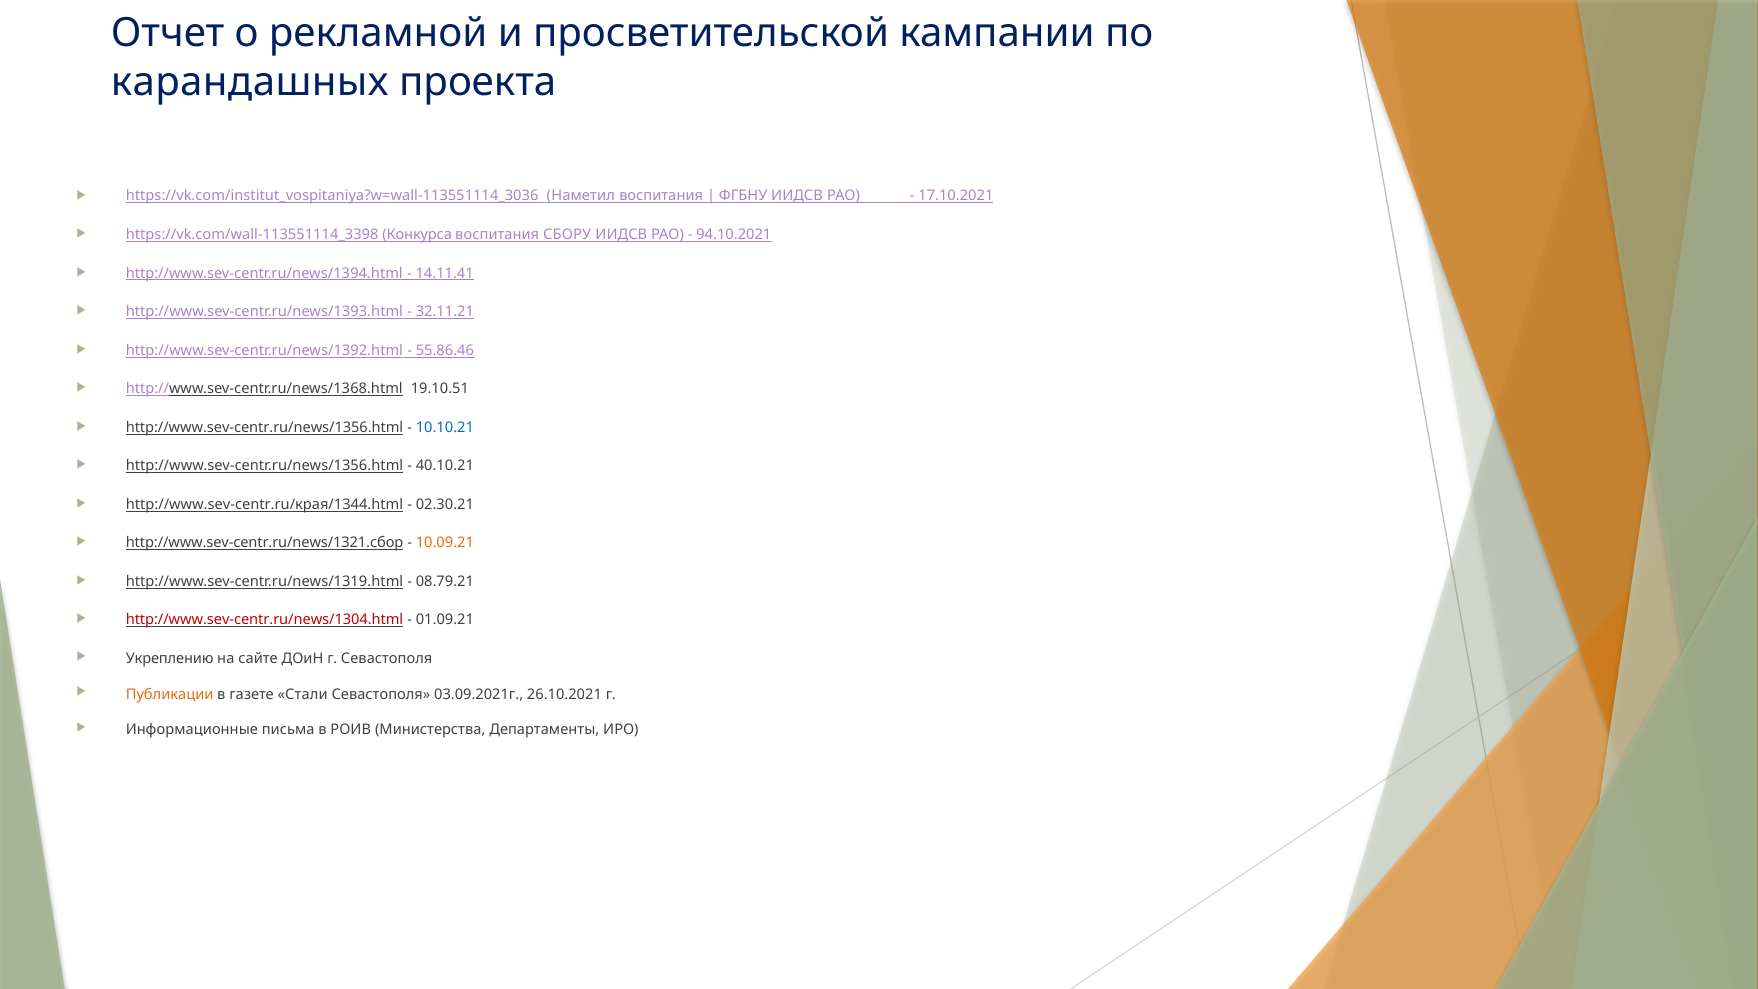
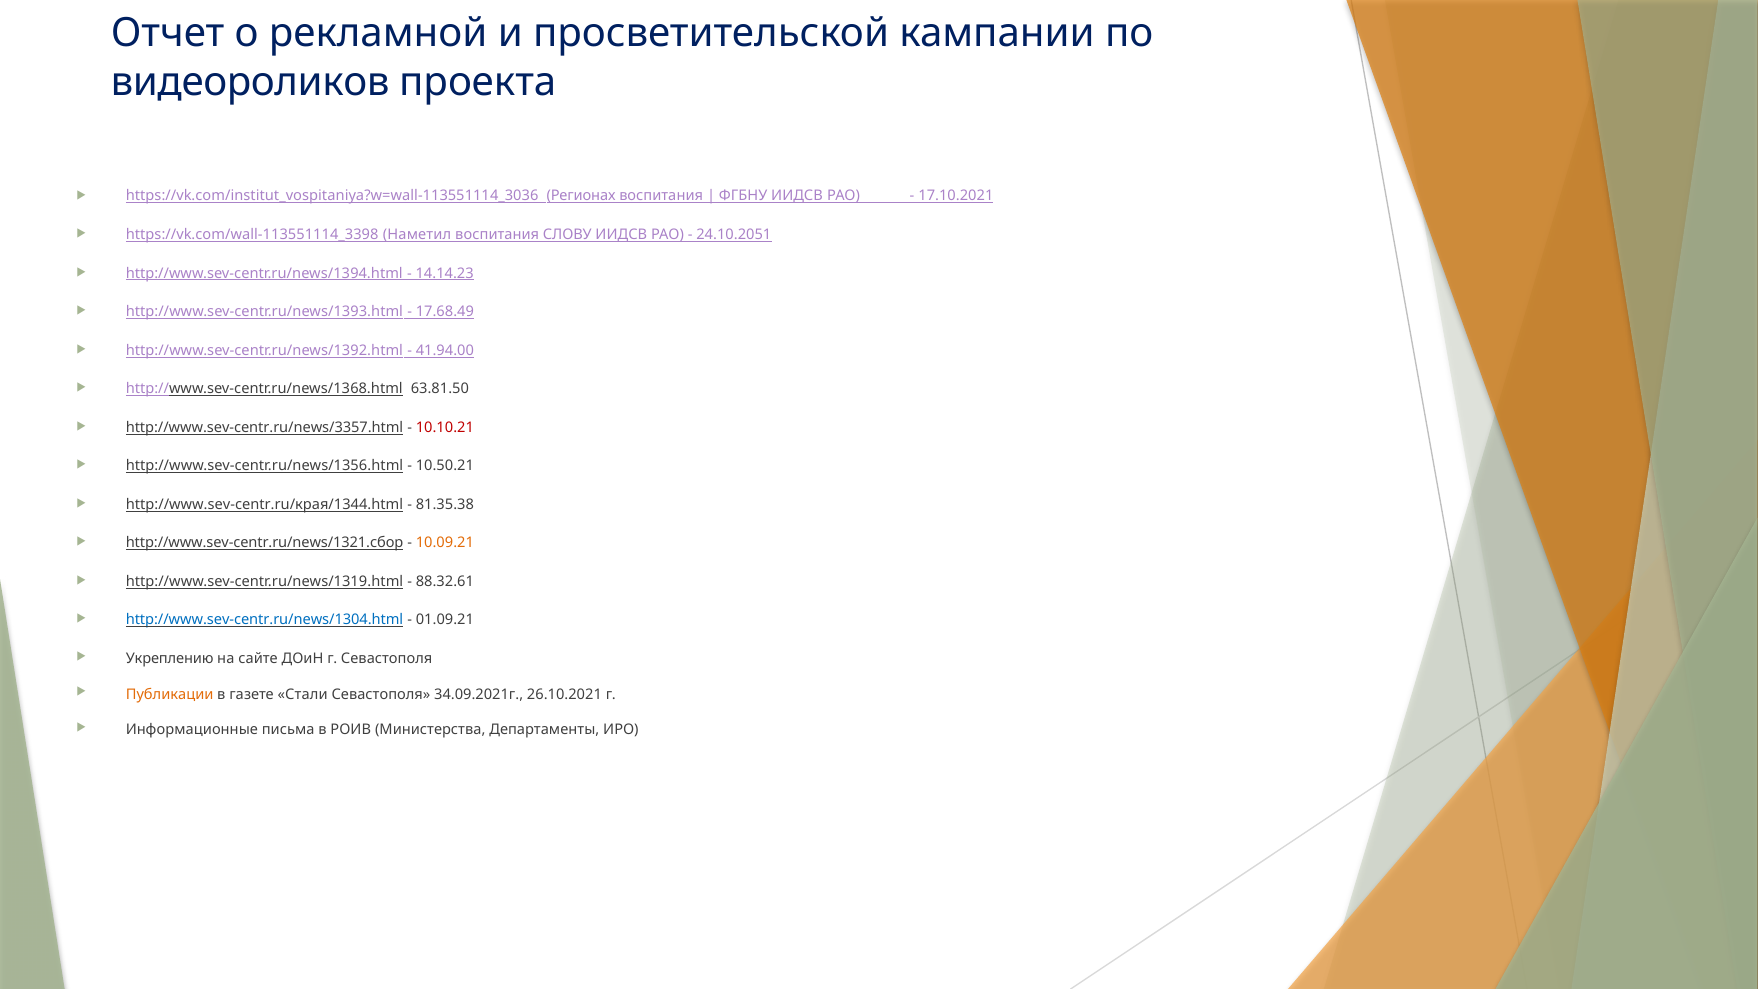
карандашных: карандашных -> видеороликов (250, 82)
Наметил: Наметил -> Регионах (581, 196)
Конкурса: Конкурса -> Наметил (417, 235)
СБОРУ: СБОРУ -> СЛОВУ (567, 235)
94.10.2021: 94.10.2021 -> 24.10.2051 (734, 235)
14.11.41: 14.11.41 -> 14.14.23 (445, 273)
32.11.21: 32.11.21 -> 17.68.49 (445, 312)
55.86.46: 55.86.46 -> 41.94.00 (445, 350)
19.10.51: 19.10.51 -> 63.81.50 (440, 389)
http://www.sev-centr.ru/news/1356.html: http://www.sev-centr.ru/news/1356.html -> http://www.sev-centr.ru/news/3357.html (264, 427)
10.10.21 colour: blue -> red (445, 427)
40.10.21: 40.10.21 -> 10.50.21 (445, 466)
02.30.21: 02.30.21 -> 81.35.38 (445, 504)
08.79.21: 08.79.21 -> 88.32.61 (445, 581)
http://www.sev-centr.ru/news/1304.html colour: red -> blue (264, 620)
03.09.2021г: 03.09.2021г -> 34.09.2021г (479, 694)
